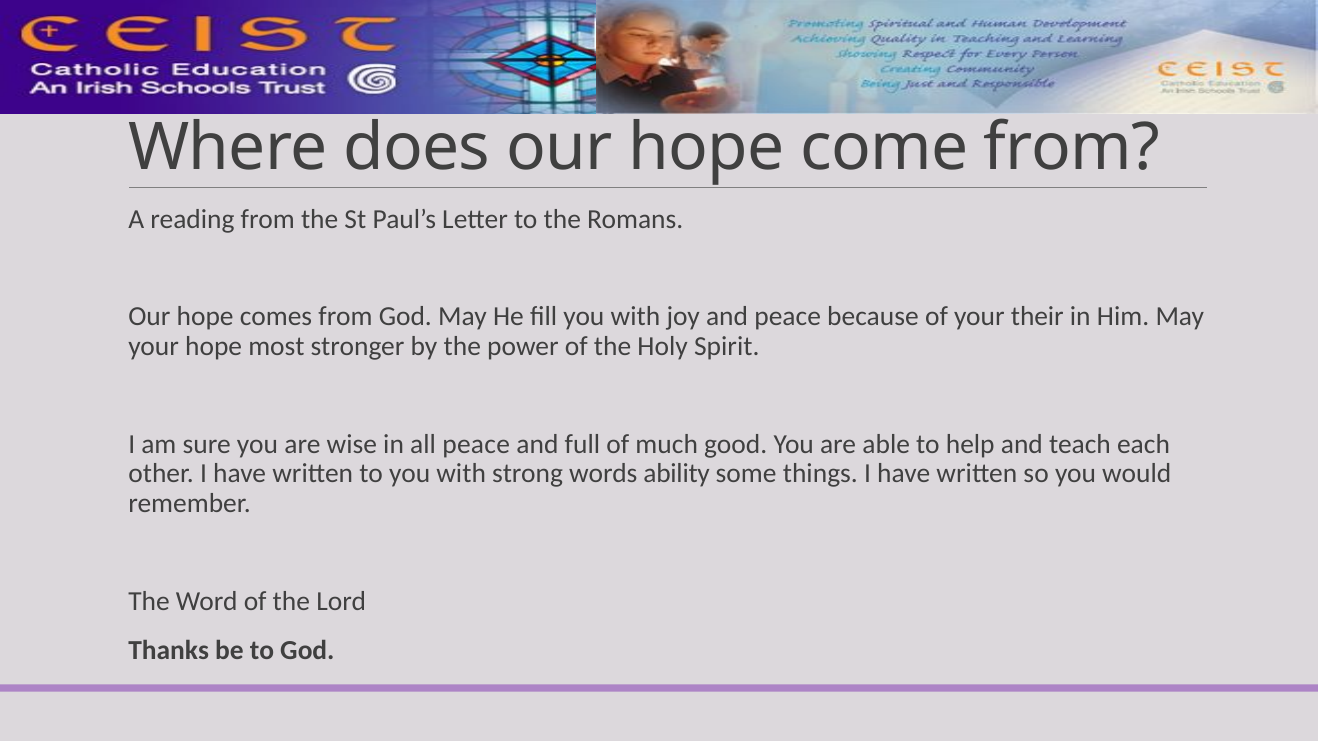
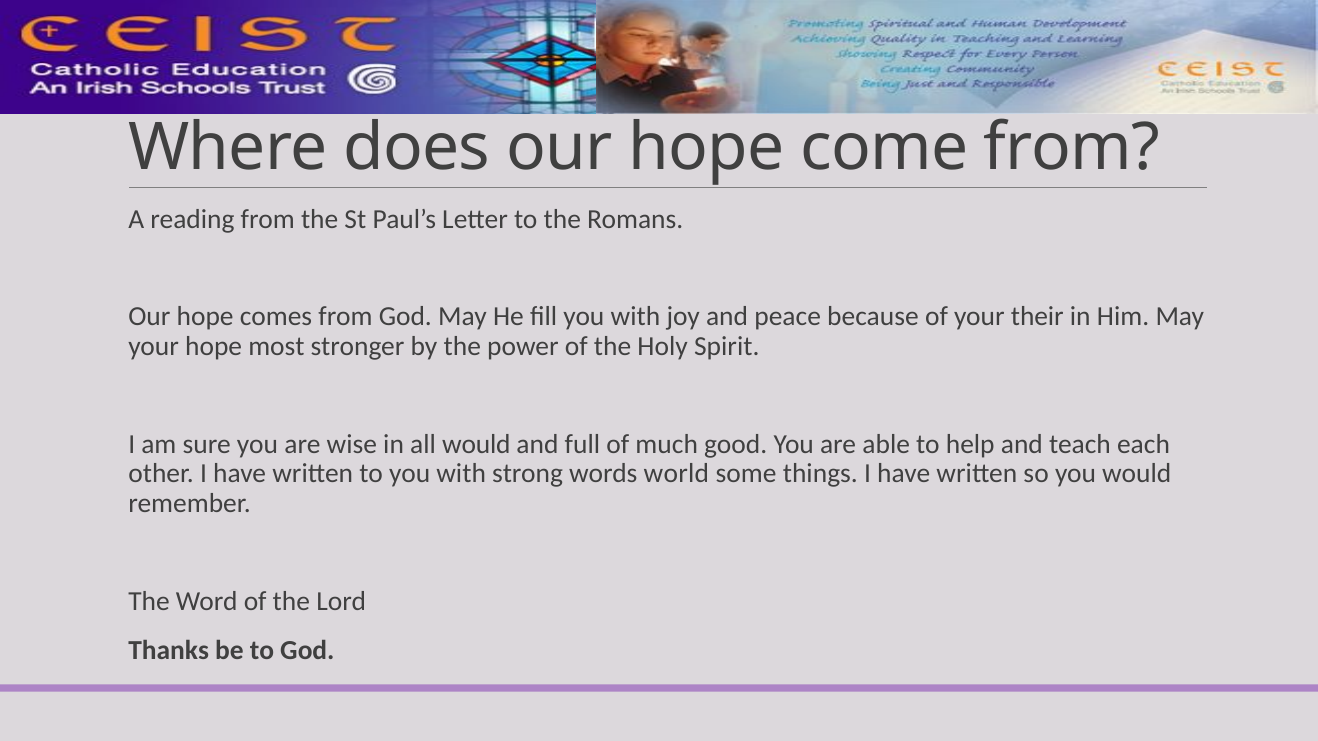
all peace: peace -> would (476, 444)
ability: ability -> world (676, 474)
